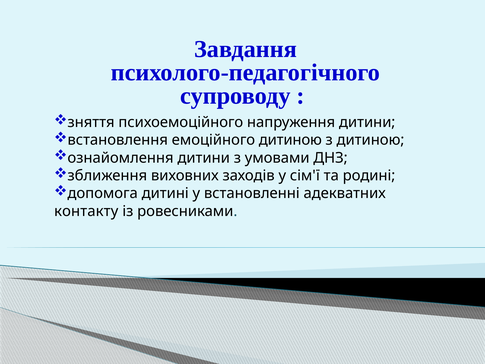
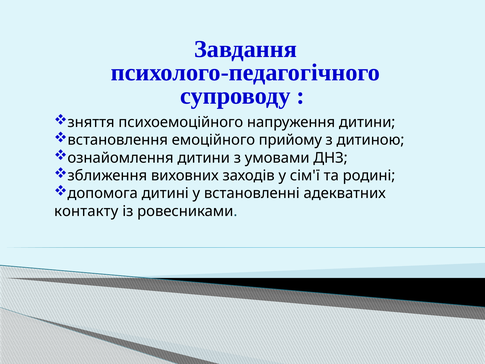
емоційного дитиною: дитиною -> прийому (290, 140)
